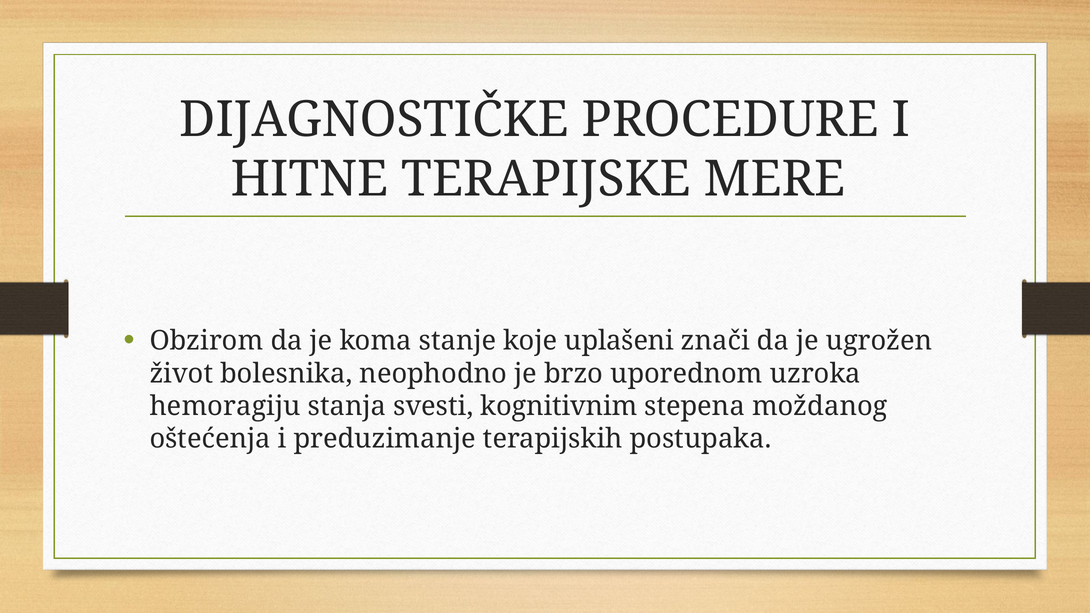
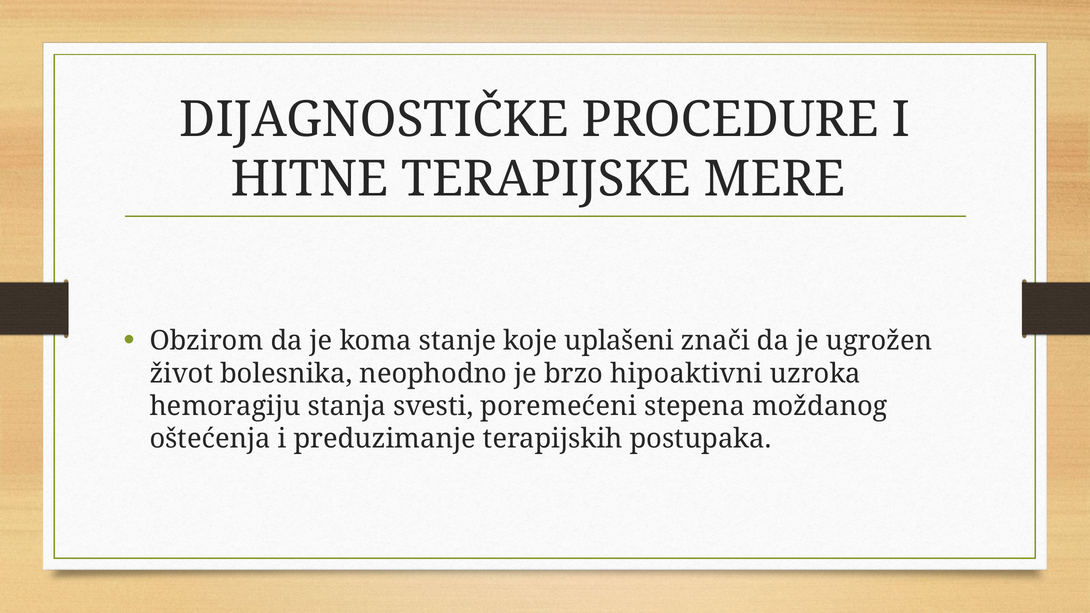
uporednom: uporednom -> hipoaktivni (686, 374)
kognitivnim: kognitivnim -> poremećeni (559, 406)
